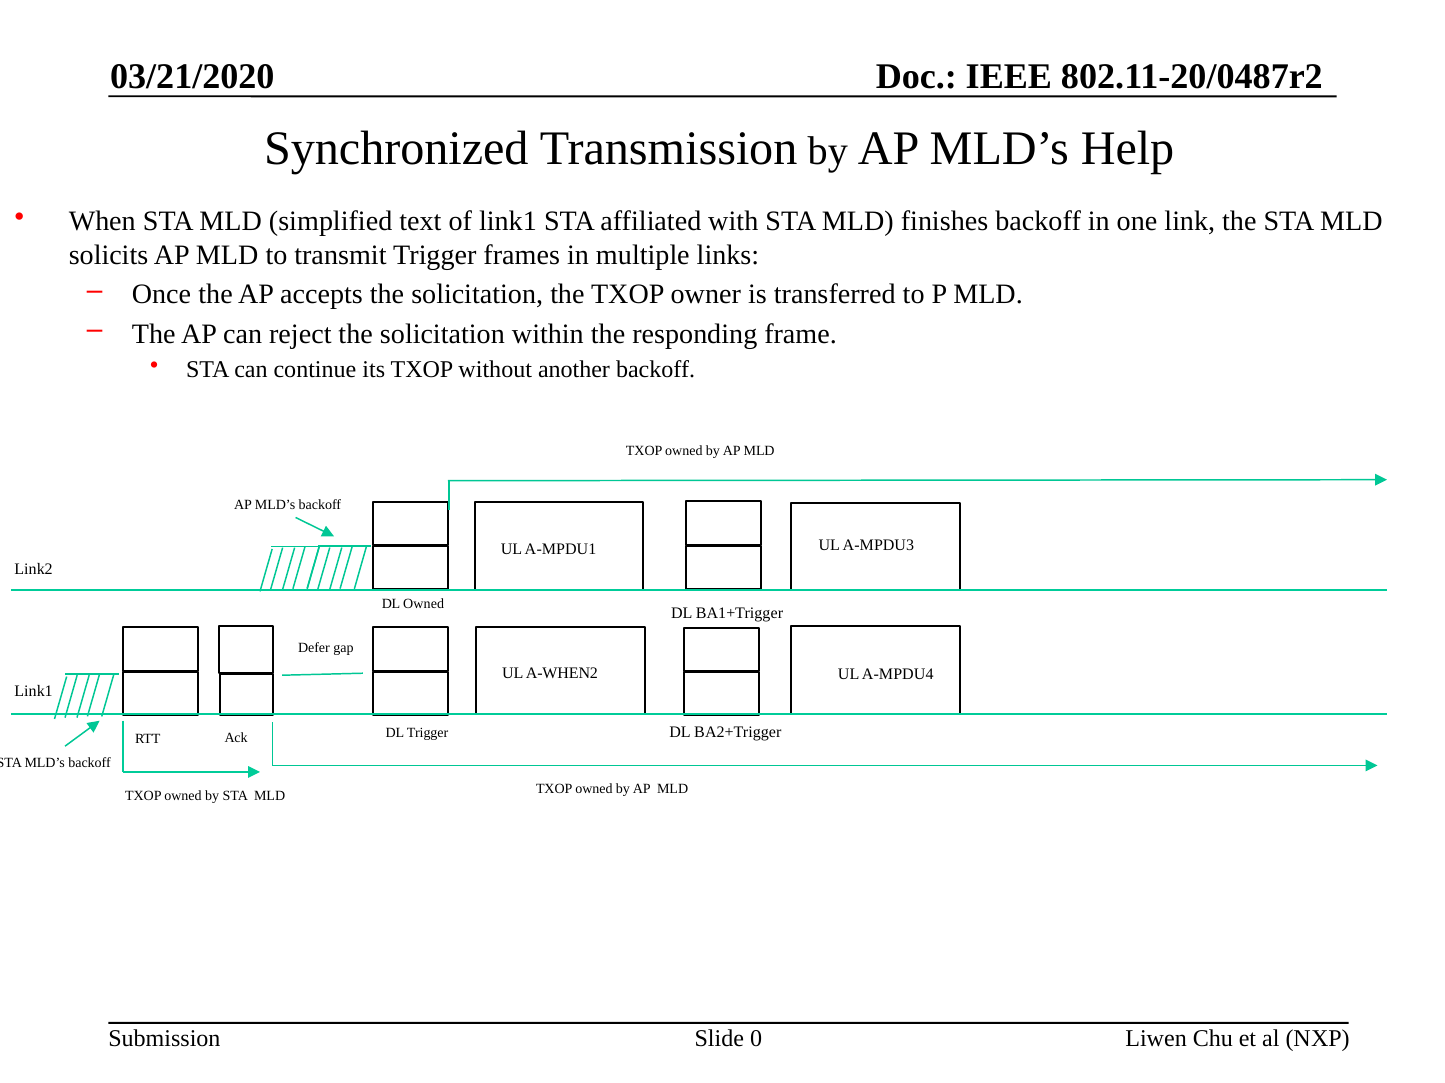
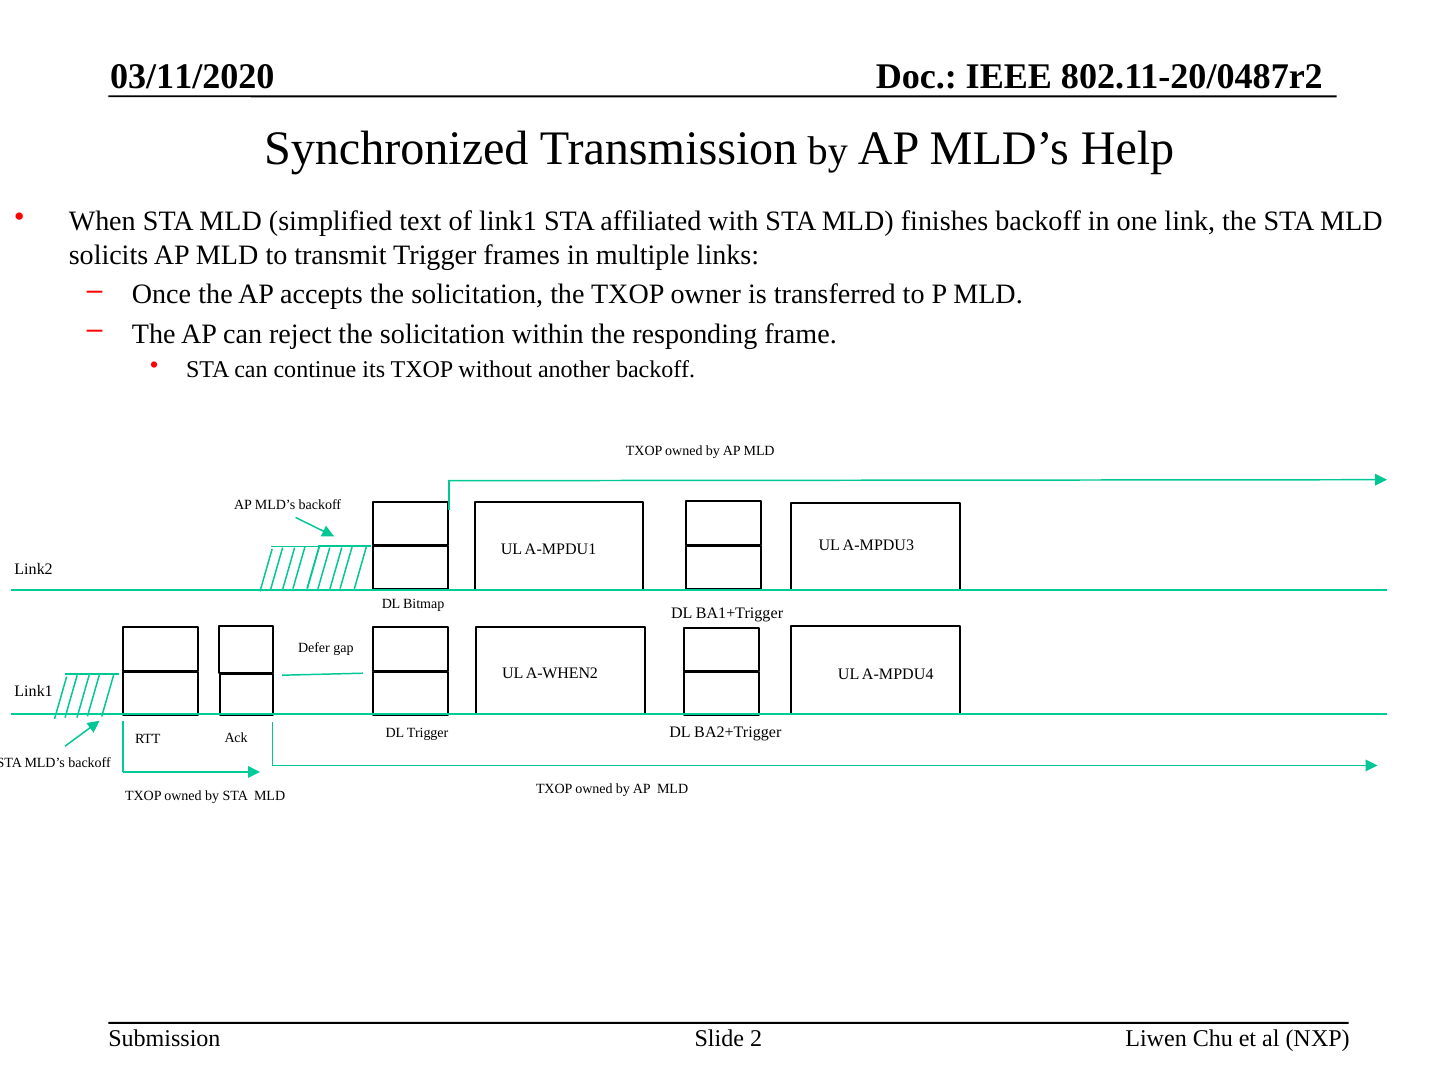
03/21/2020: 03/21/2020 -> 03/11/2020 (192, 77)
DL Owned: Owned -> Bitmap (424, 604)
0: 0 -> 2 (756, 1039)
